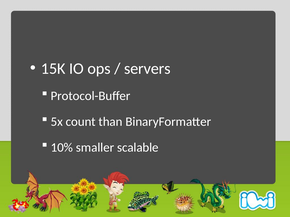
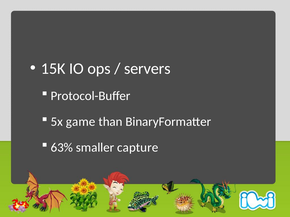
count: count -> game (81, 122)
10%: 10% -> 63% (62, 148)
scalable: scalable -> capture (138, 148)
